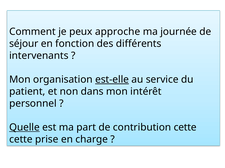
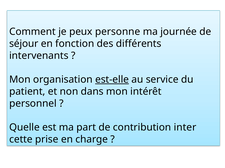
approche: approche -> personne (118, 32)
Quelle underline: present -> none (24, 128)
contribution cette: cette -> inter (185, 128)
